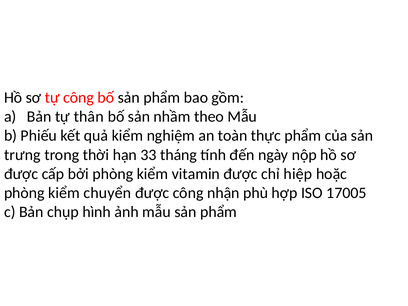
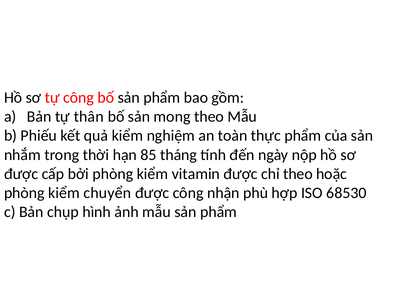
nhầm: nhầm -> mong (172, 117)
trưng: trưng -> nhắm (22, 155)
33: 33 -> 85 (148, 155)
chỉ hiệp: hiệp -> theo (298, 174)
17005: 17005 -> 68530 (346, 193)
